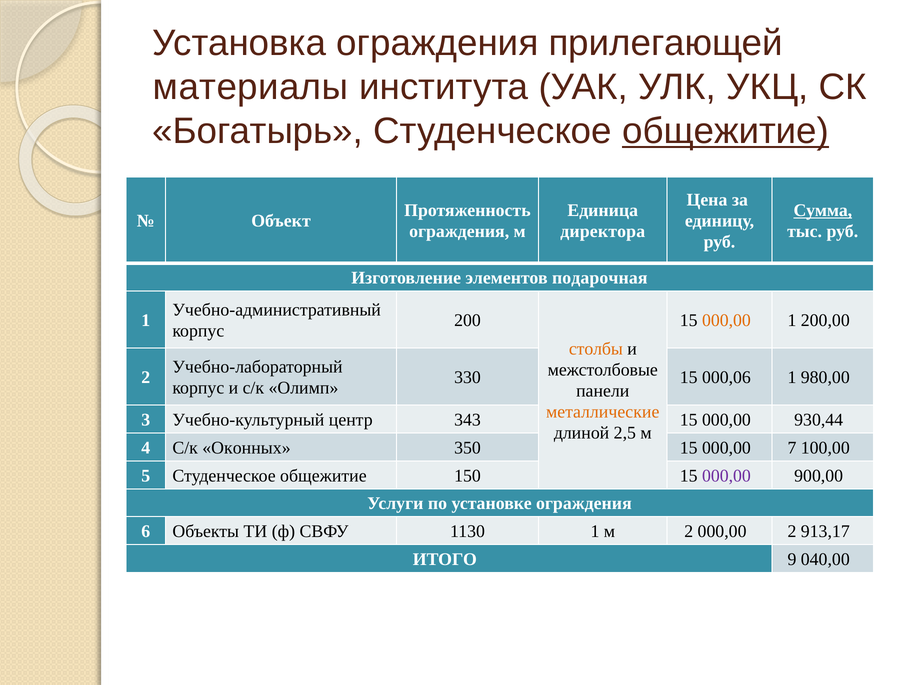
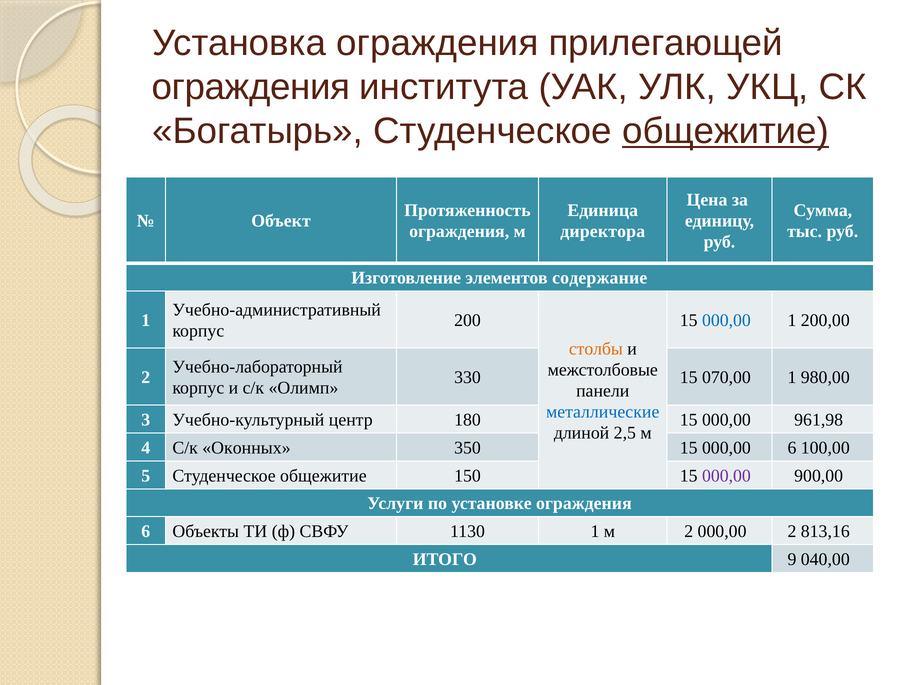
материалы: материалы -> ограждения (251, 87)
Сумма underline: present -> none (823, 210)
подарочная: подарочная -> содержание (600, 278)
000,00 colour: orange -> blue (726, 320)
000,06: 000,06 -> 070,00 (726, 377)
металлические colour: orange -> blue (603, 412)
343: 343 -> 180 (468, 420)
930,44: 930,44 -> 961,98 (819, 420)
000,00 7: 7 -> 6 (792, 448)
913,17: 913,17 -> 813,16 (825, 531)
